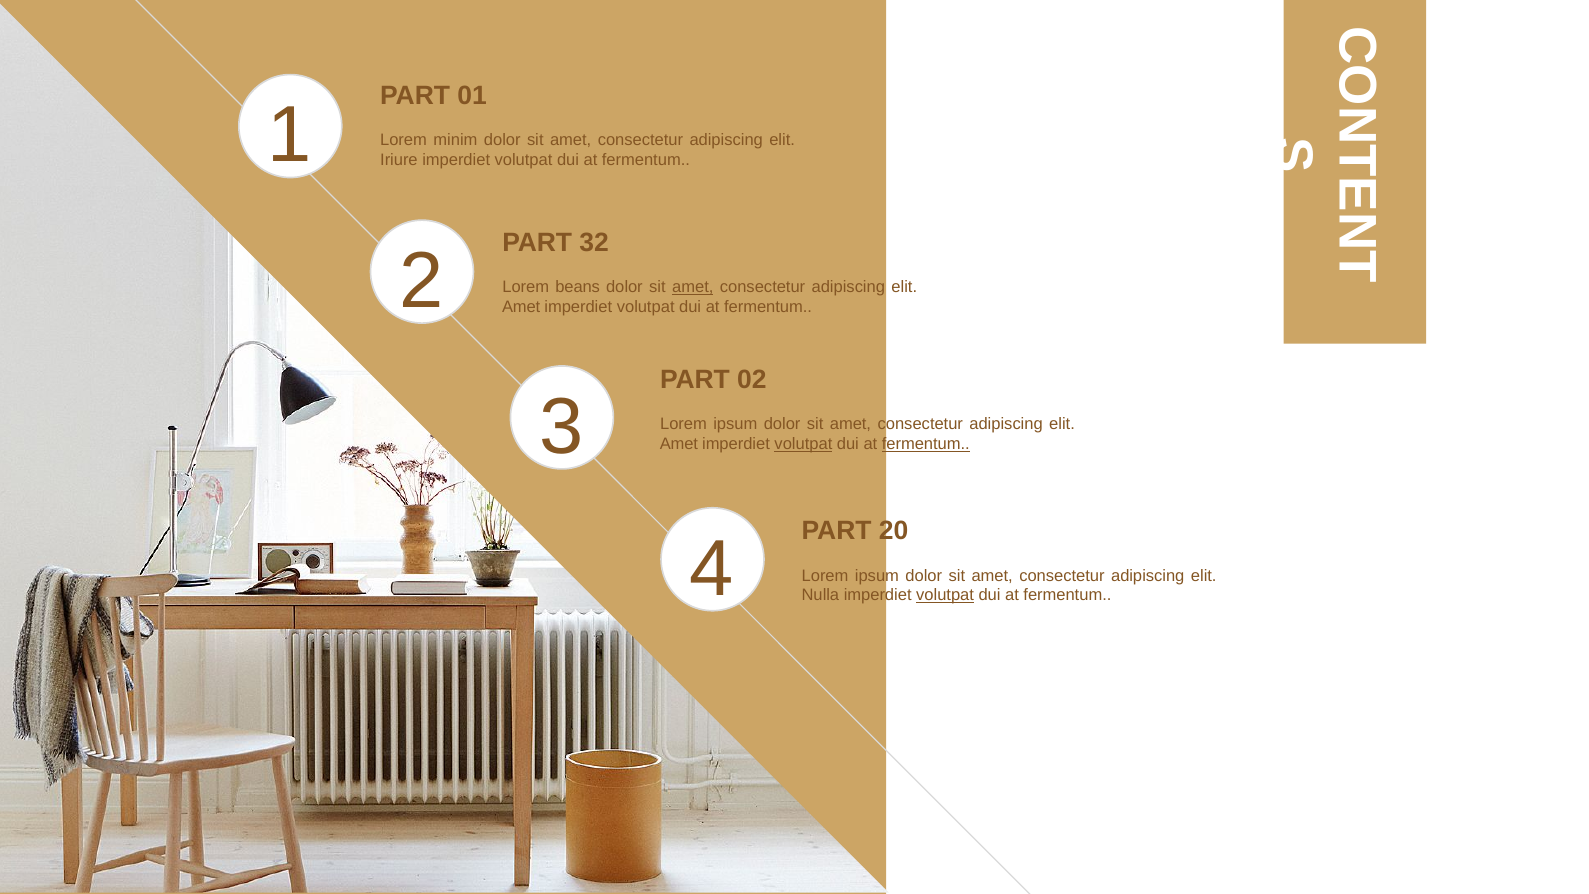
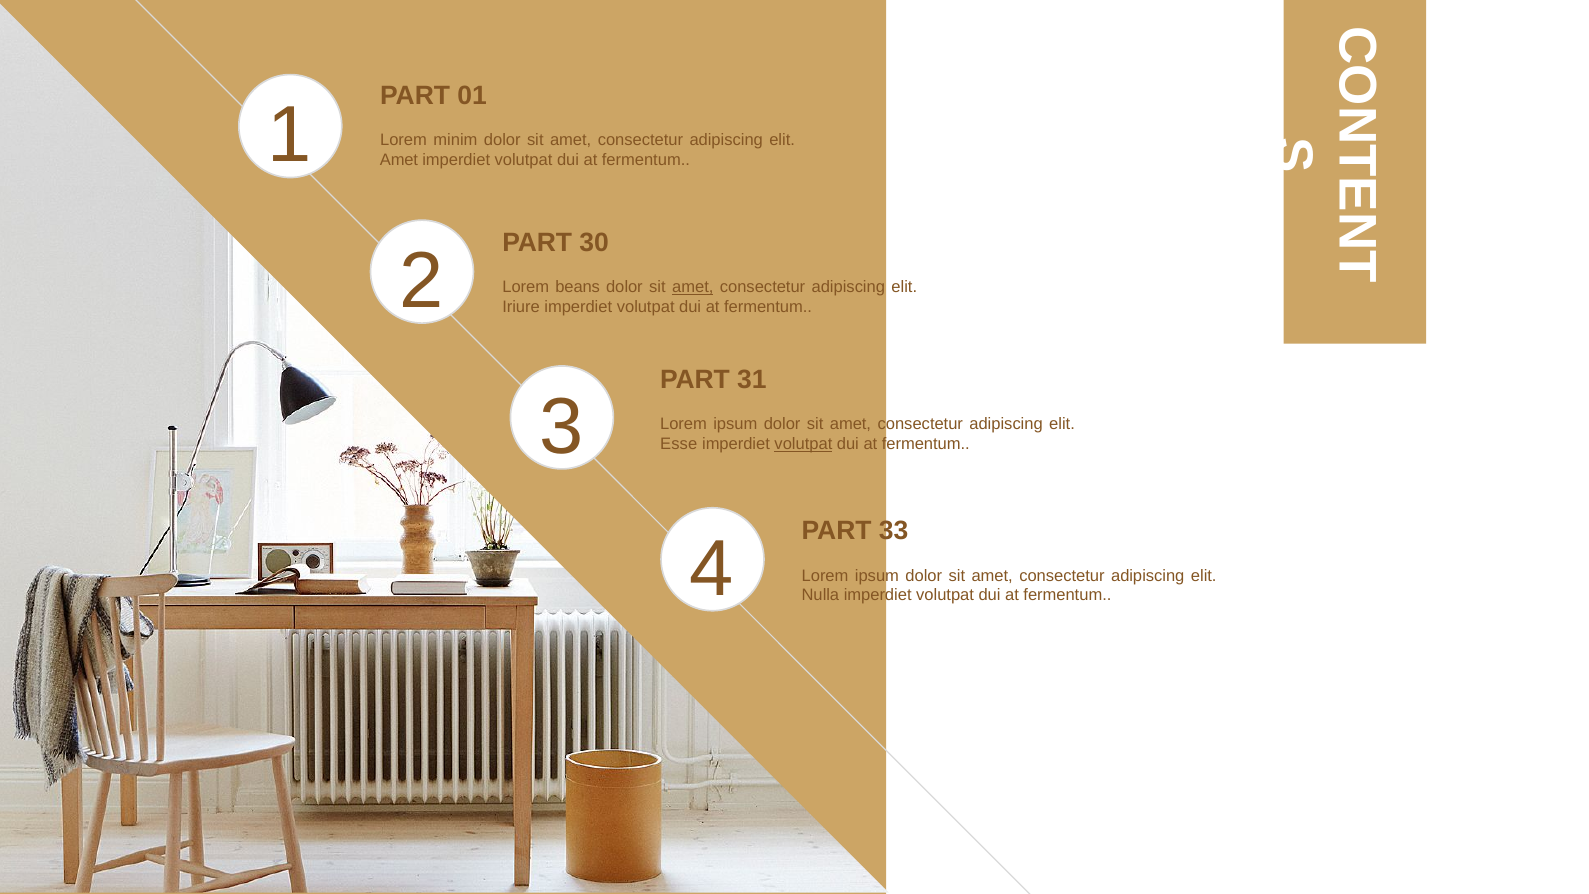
Iriure: Iriure -> Amet (399, 160)
32: 32 -> 30 (594, 243)
Amet: Amet -> Iriure (521, 307)
02: 02 -> 31 (752, 380)
Amet: Amet -> Esse (679, 444)
fermentum underline: present -> none (926, 444)
20: 20 -> 33 (894, 531)
volutpat underline: present -> none (945, 595)
